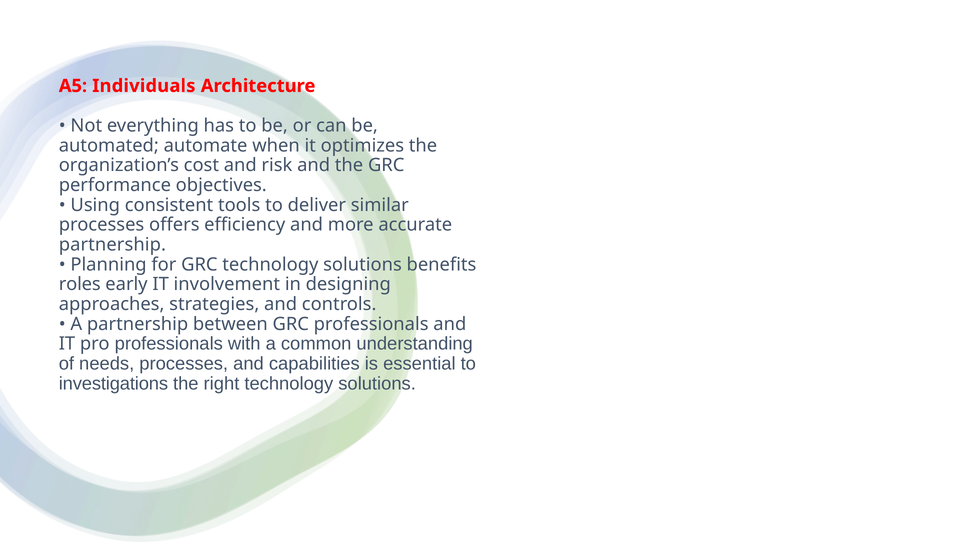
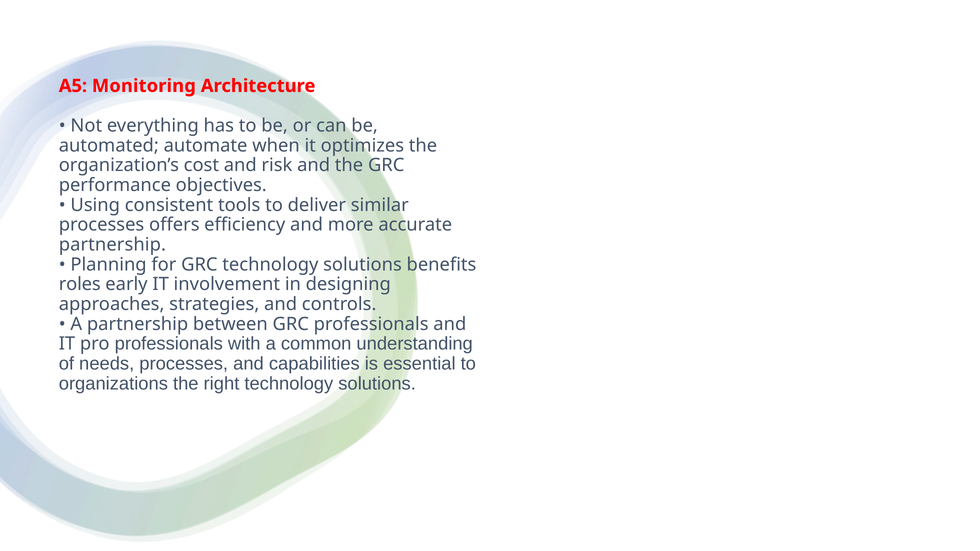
Individuals: Individuals -> Monitoring (144, 86)
investigations: investigations -> organizations (113, 384)
